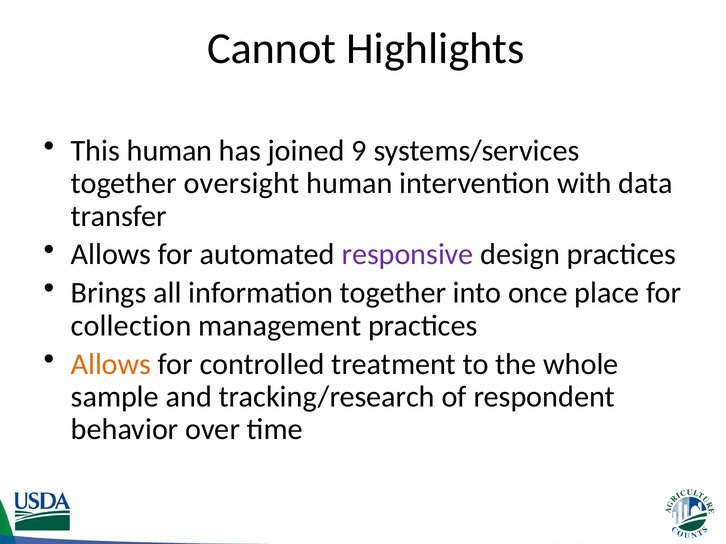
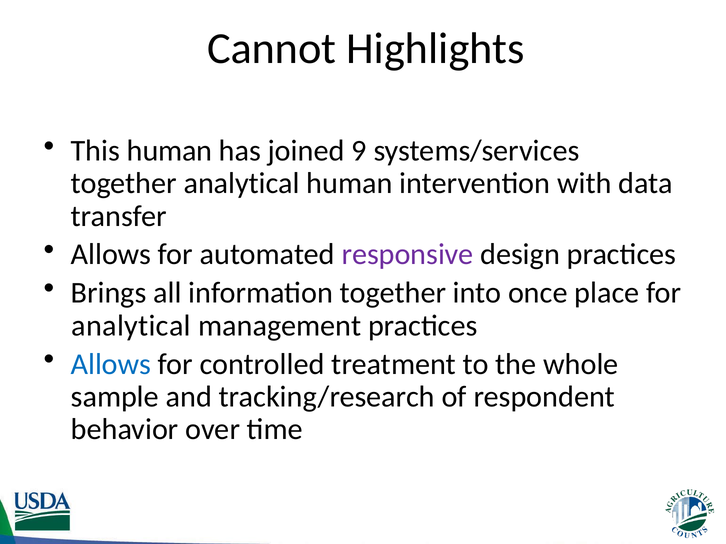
together oversight: oversight -> analytical (242, 184)
collection: collection -> analytical (131, 326)
Allows colour: orange -> blue (111, 364)
